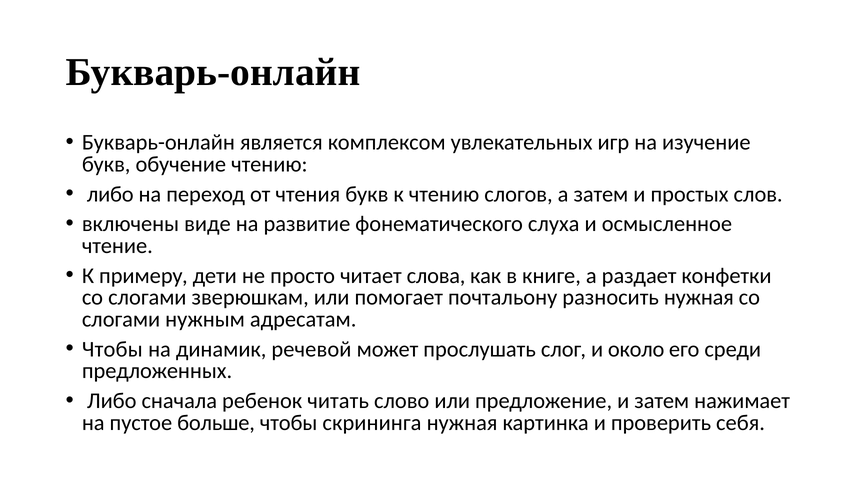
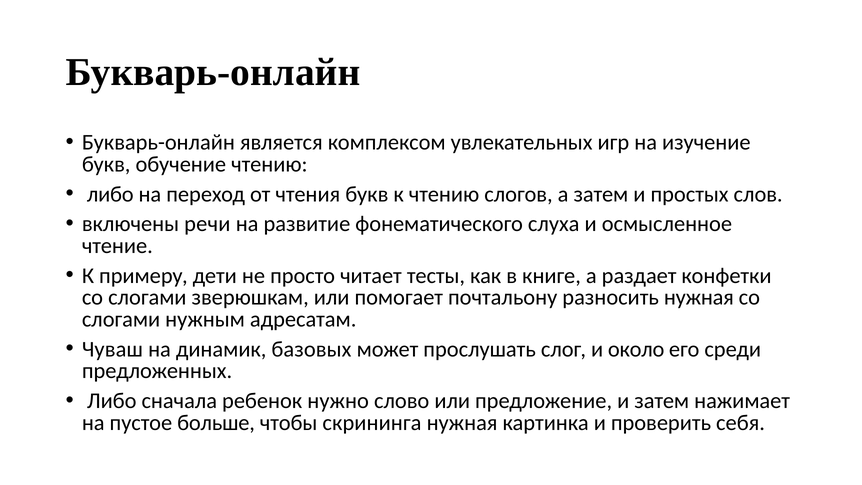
виде: виде -> речи (207, 224)
слова: слова -> тесты (436, 276)
Чтобы: Чтобы -> Чуваш (112, 349)
речевой: речевой -> базовых (311, 349)
читать: читать -> нужно (338, 401)
